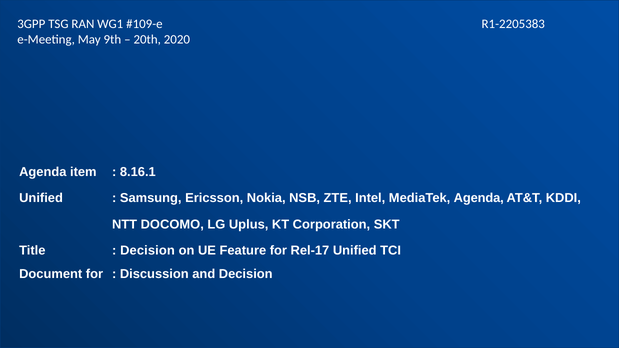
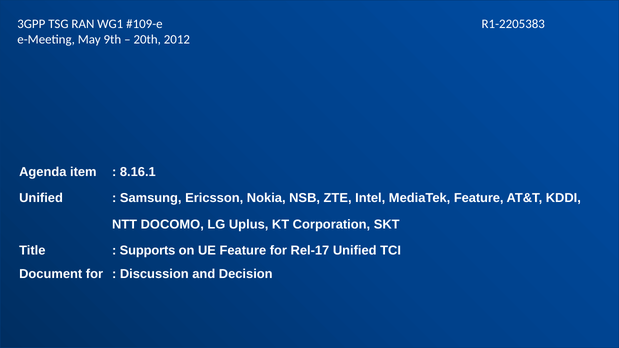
2020: 2020 -> 2012 (177, 40)
MediaTek Agenda: Agenda -> Feature (479, 198)
Decision: Decision -> Supports (148, 251)
